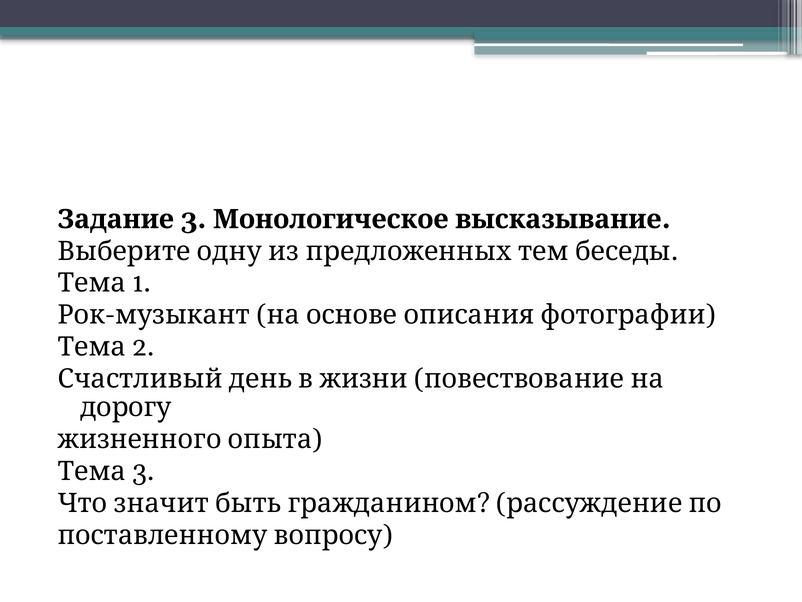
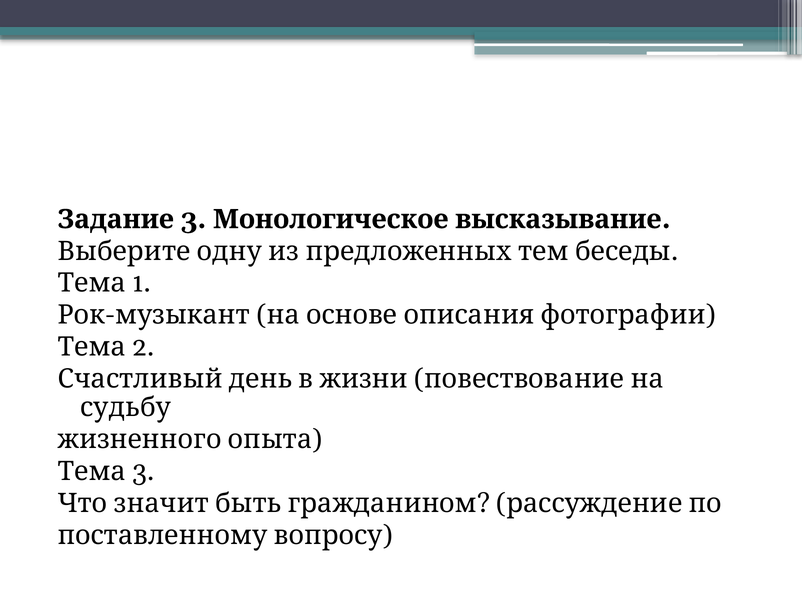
дорогу: дорогу -> судьбу (126, 407)
